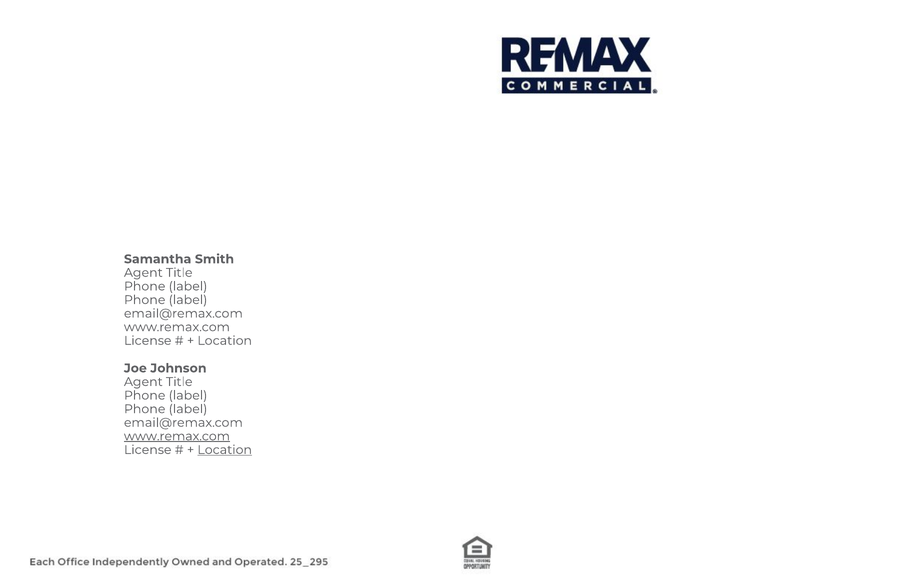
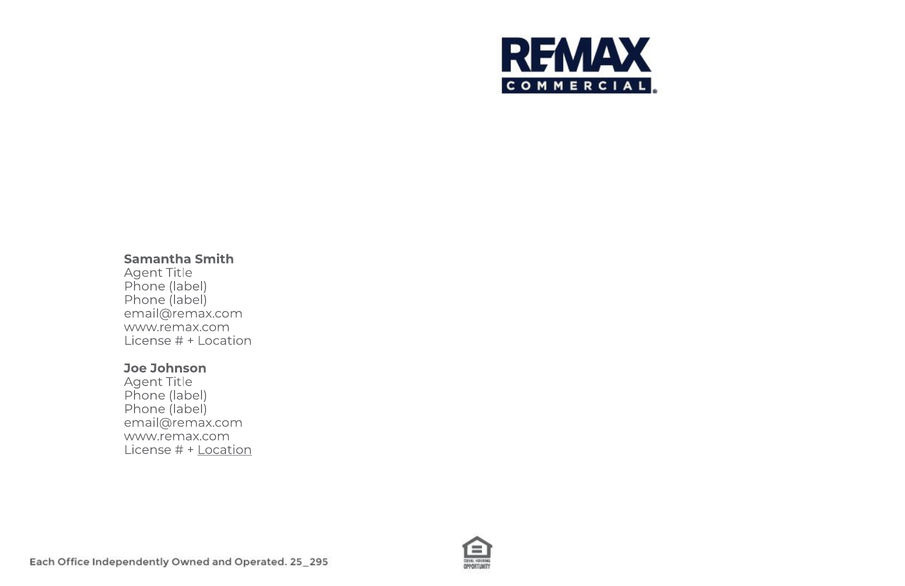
www.remax.com underline: present -> none (177, 436)
